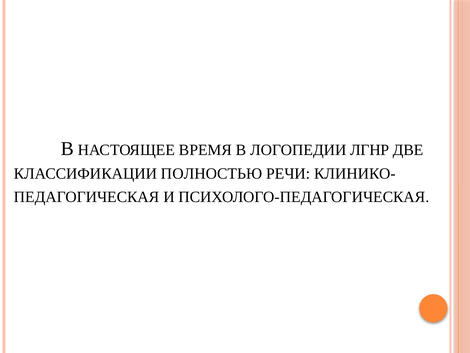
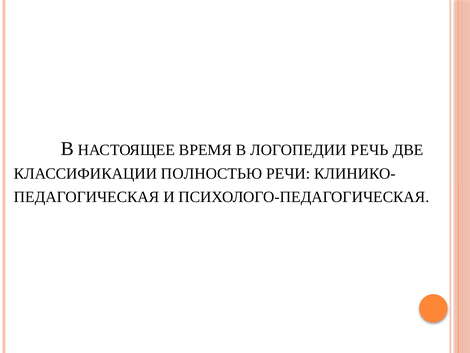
ЛГНР: ЛГНР -> РЕЧЬ (370, 150)
